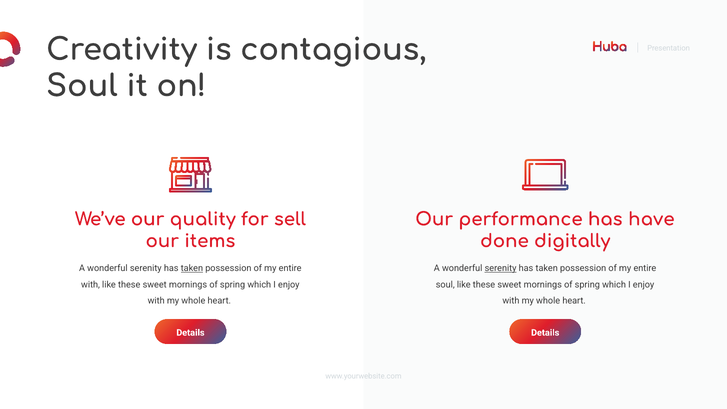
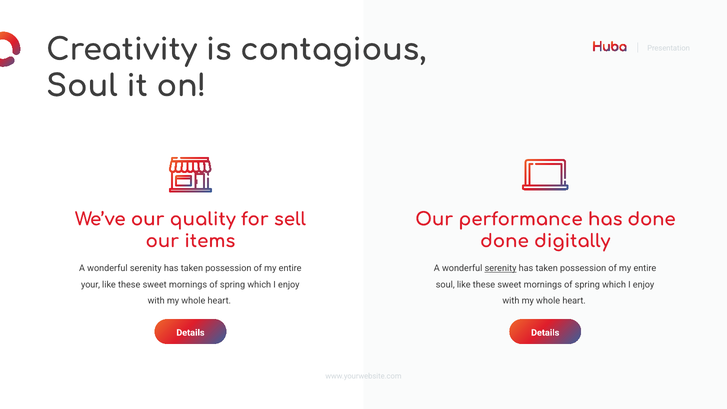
has have: have -> done (652, 219)
taken underline: present -> none (192, 268)
with: with -> your (91, 285)
